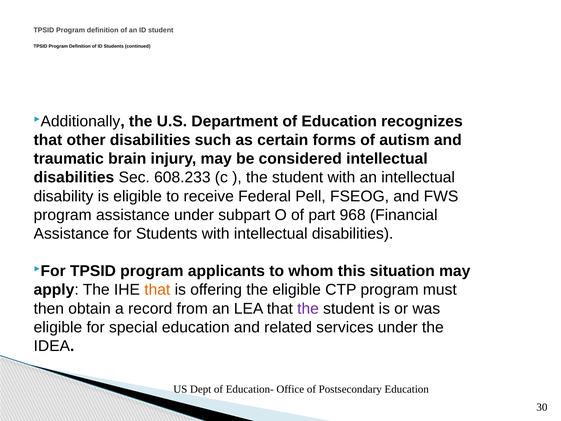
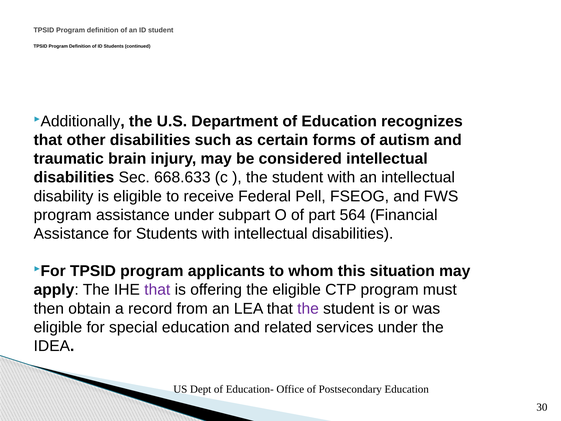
608.233: 608.233 -> 668.633 (182, 177)
968: 968 -> 564 (353, 215)
that colour: orange -> purple (157, 290)
